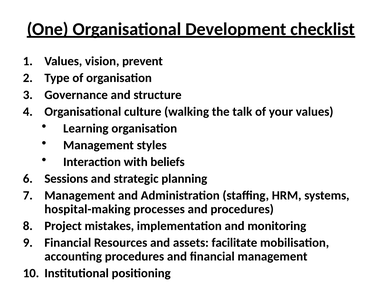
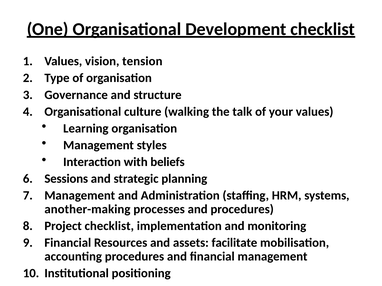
prevent: prevent -> tension (142, 61)
hospital-making: hospital-making -> another-making (87, 210)
Project mistakes: mistakes -> checklist (109, 226)
